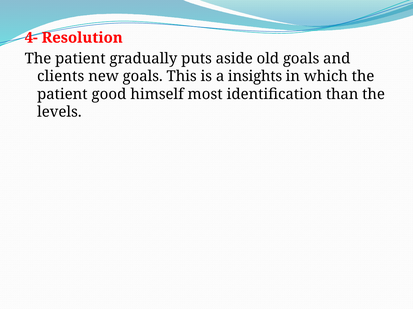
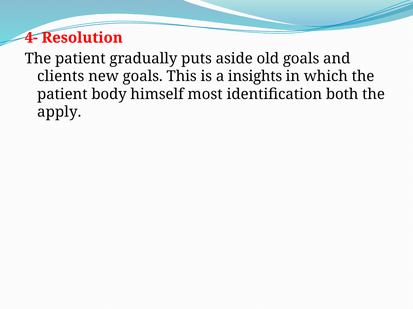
good: good -> body (109, 94)
than: than -> both (342, 94)
levels: levels -> apply (59, 112)
